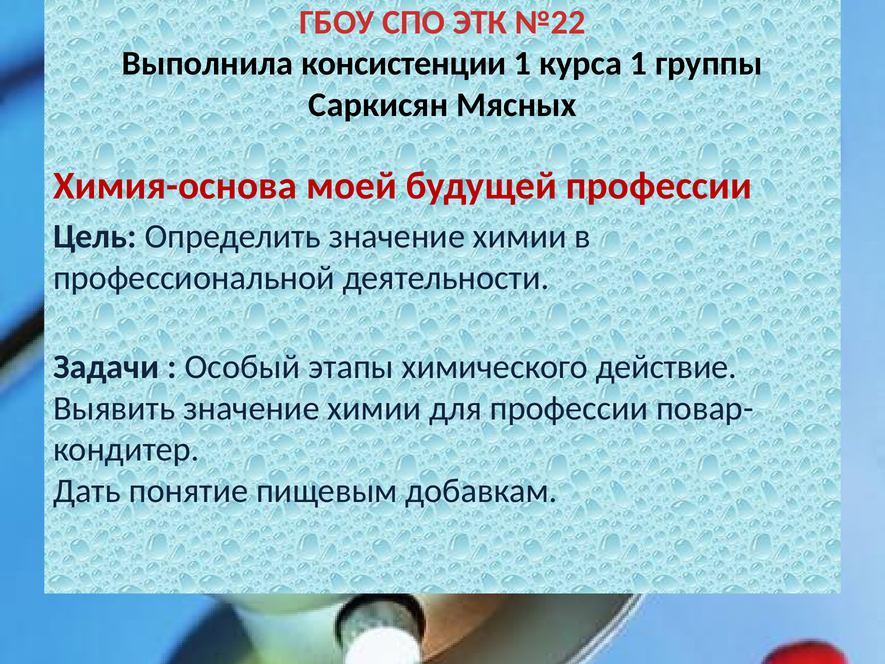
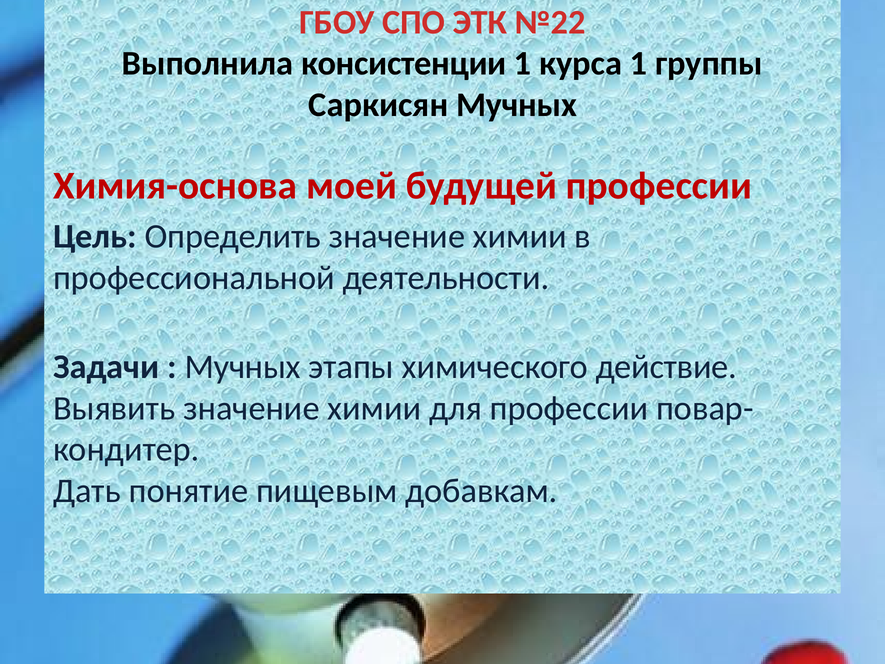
Саркисян Мясных: Мясных -> Мучных (516, 105)
Особый: Особый -> Мучных (243, 367)
